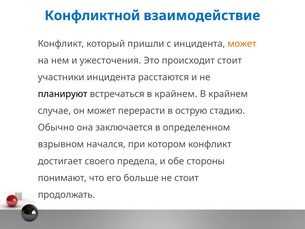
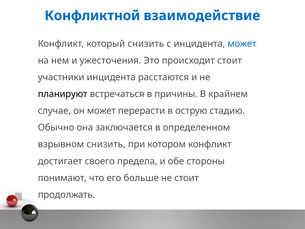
который пришли: пришли -> снизить (146, 44)
может colour: orange -> blue (242, 44)
встречаться в крайнем: крайнем -> причины (176, 94)
взрывном начался: начался -> снизить (106, 144)
